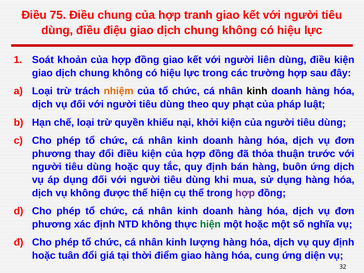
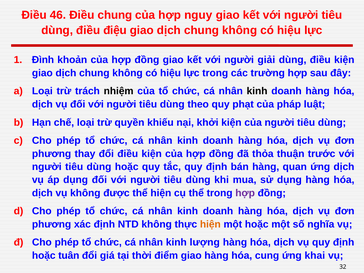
75: 75 -> 46 (58, 15)
tranh: tranh -> nguy (198, 15)
Soát: Soát -> Đình (43, 60)
liên: liên -> giải (266, 60)
nhiệm colour: orange -> black (119, 91)
buôn: buôn -> quan (295, 167)
hiện colour: green -> orange (210, 224)
diện: diện -> khai (315, 255)
